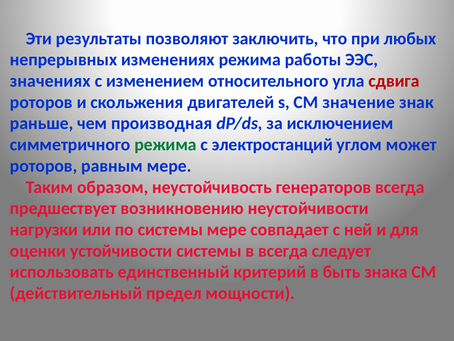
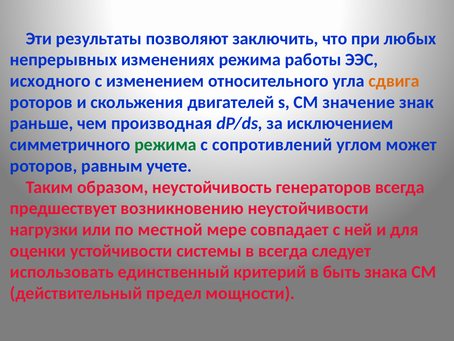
значениях: значениях -> исходного (50, 81)
сдвига colour: red -> orange (394, 81)
электростанций: электростанций -> сопротивлений (272, 145)
равным мере: мере -> учете (169, 166)
по системы: системы -> местной (170, 229)
